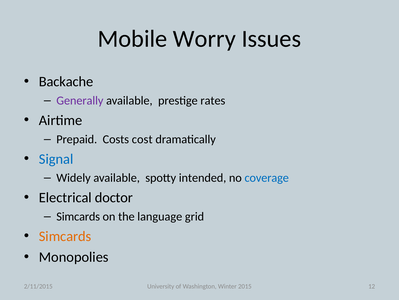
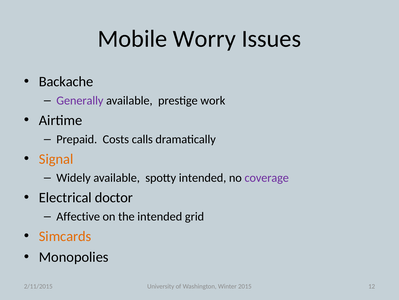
rates: rates -> work (213, 100)
cost: cost -> calls (142, 139)
Signal colour: blue -> orange (56, 159)
coverage colour: blue -> purple (267, 178)
Simcards: Simcards -> Affective (78, 216)
the language: language -> intended (160, 216)
